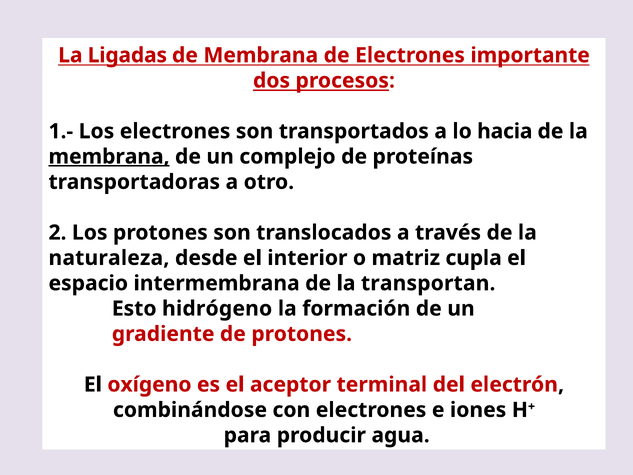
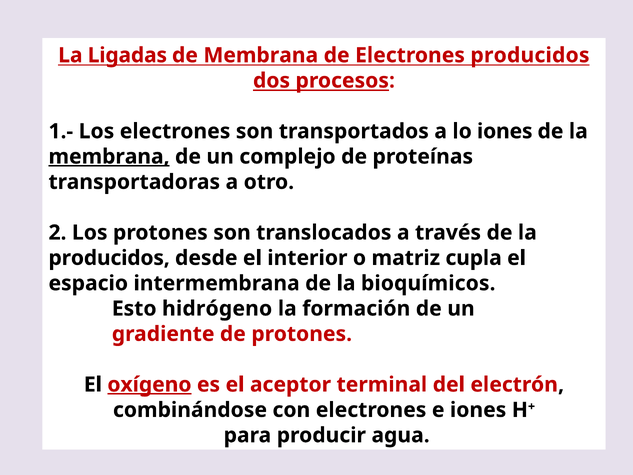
Electrones importante: importante -> producidos (530, 55)
lo hacia: hacia -> iones (505, 131)
naturaleza: naturaleza -> producidos (109, 258)
transportan: transportan -> bioquímicos (428, 283)
oxígeno underline: none -> present (149, 384)
